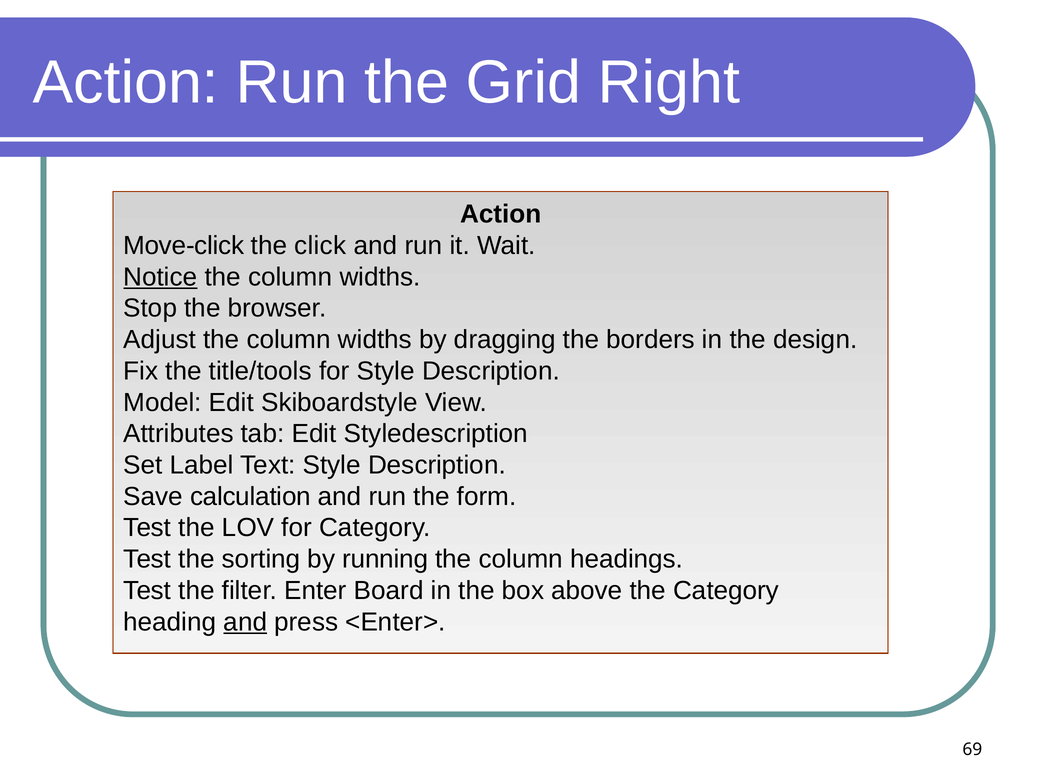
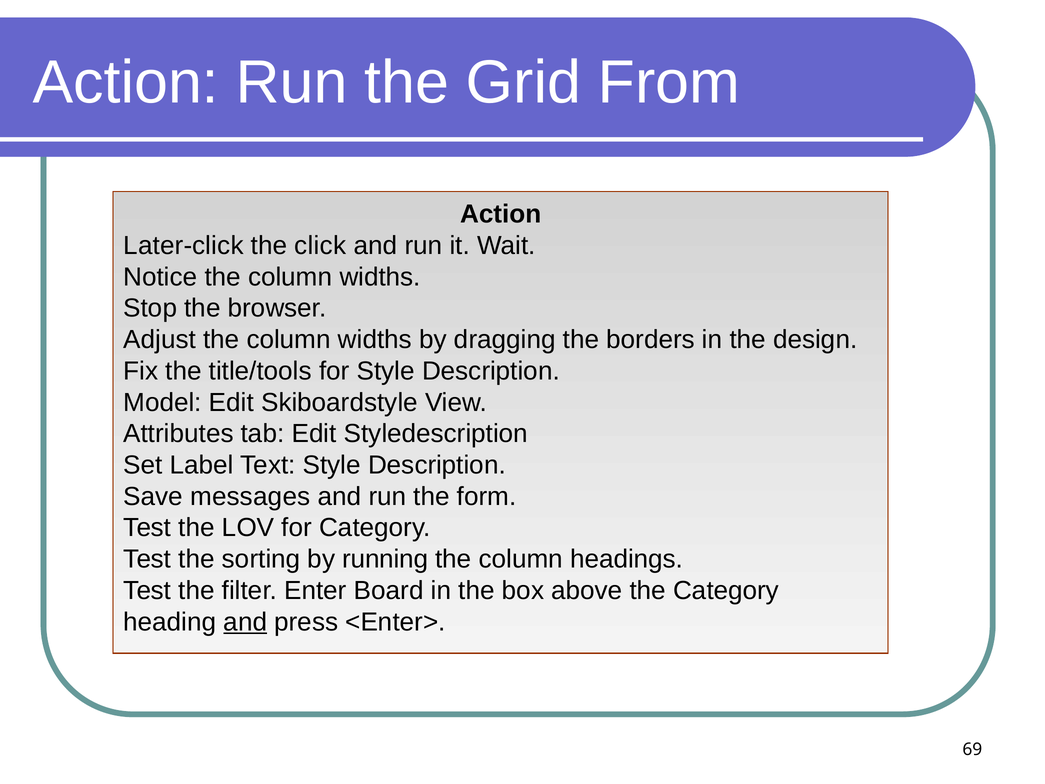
Right: Right -> From (669, 83)
Move-click: Move-click -> Later-click (183, 246)
Notice underline: present -> none (160, 277)
calculation: calculation -> messages (250, 496)
